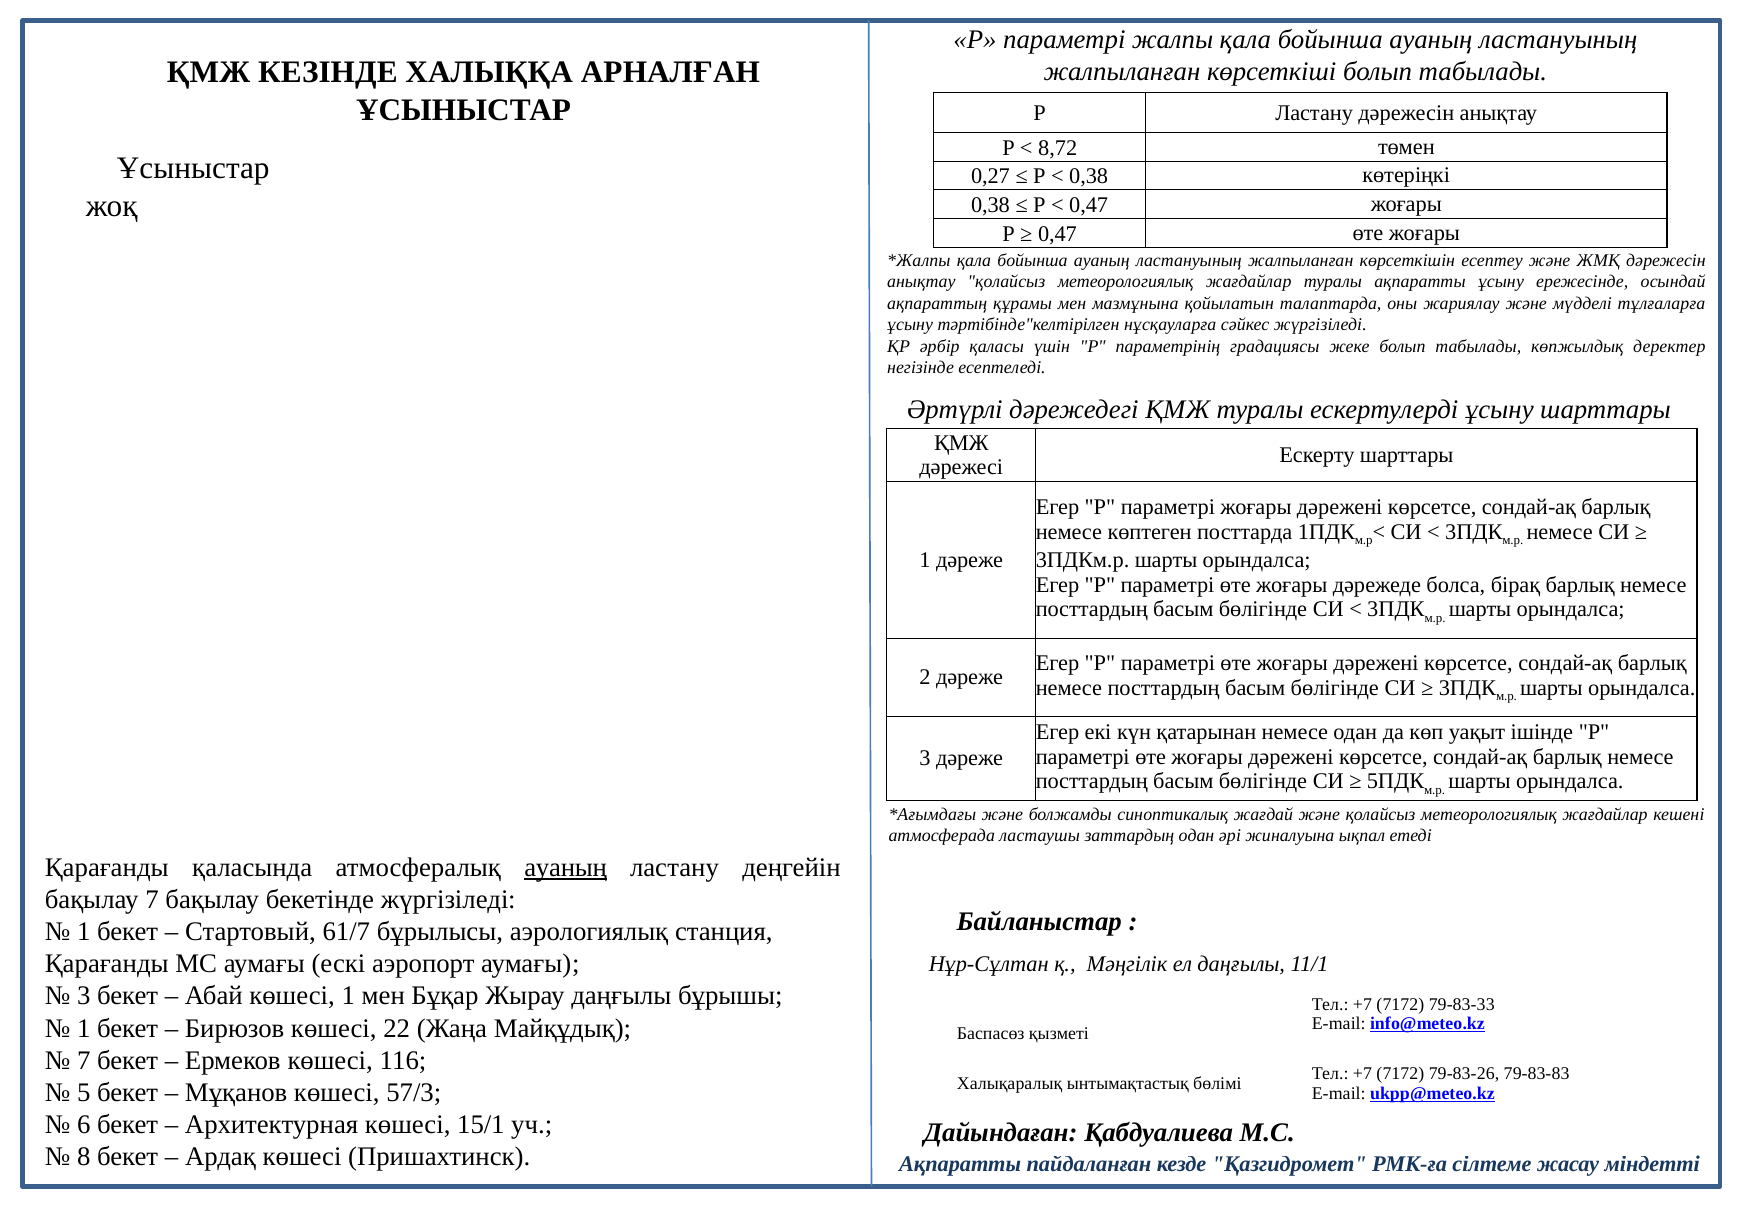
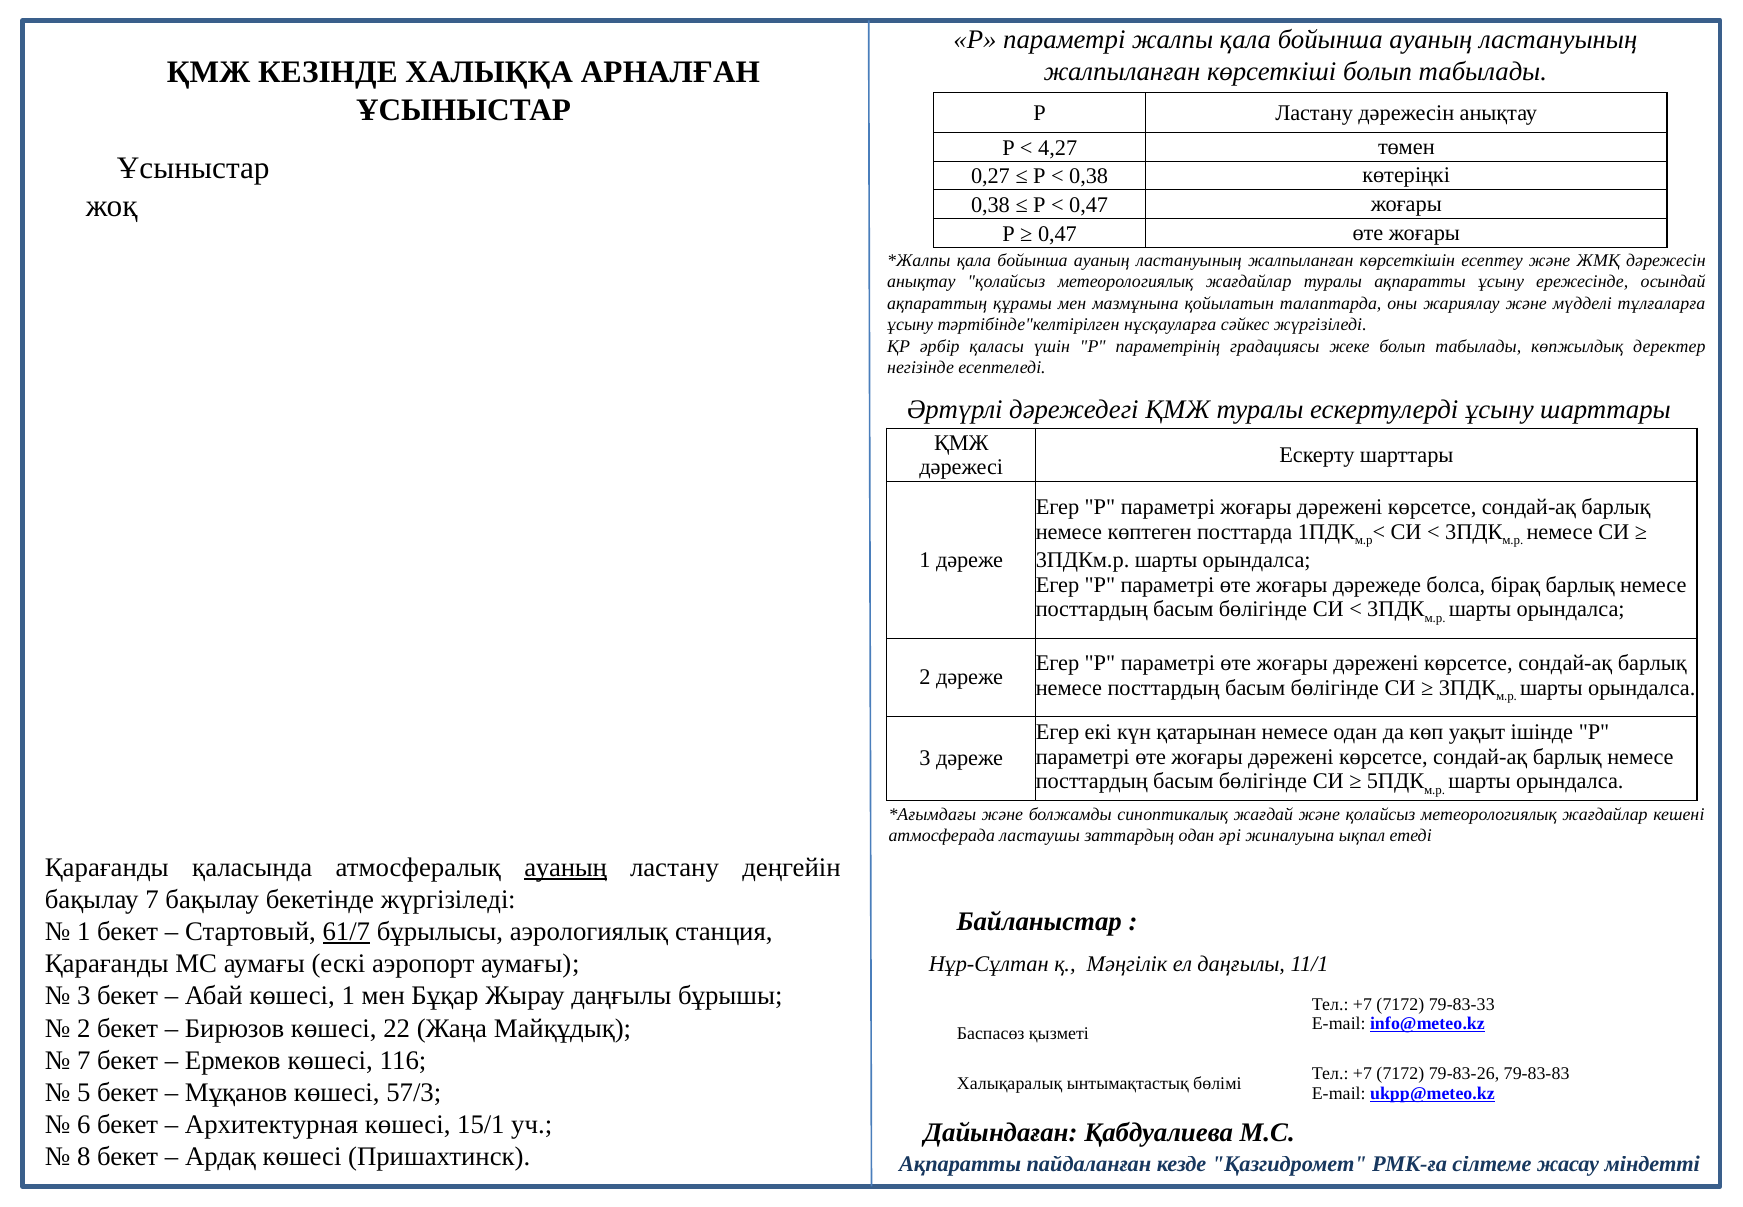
8,72: 8,72 -> 4,27 (1058, 148)
61/7 underline: none -> present (346, 931)
1: 1 -> 2 (84, 1028)
